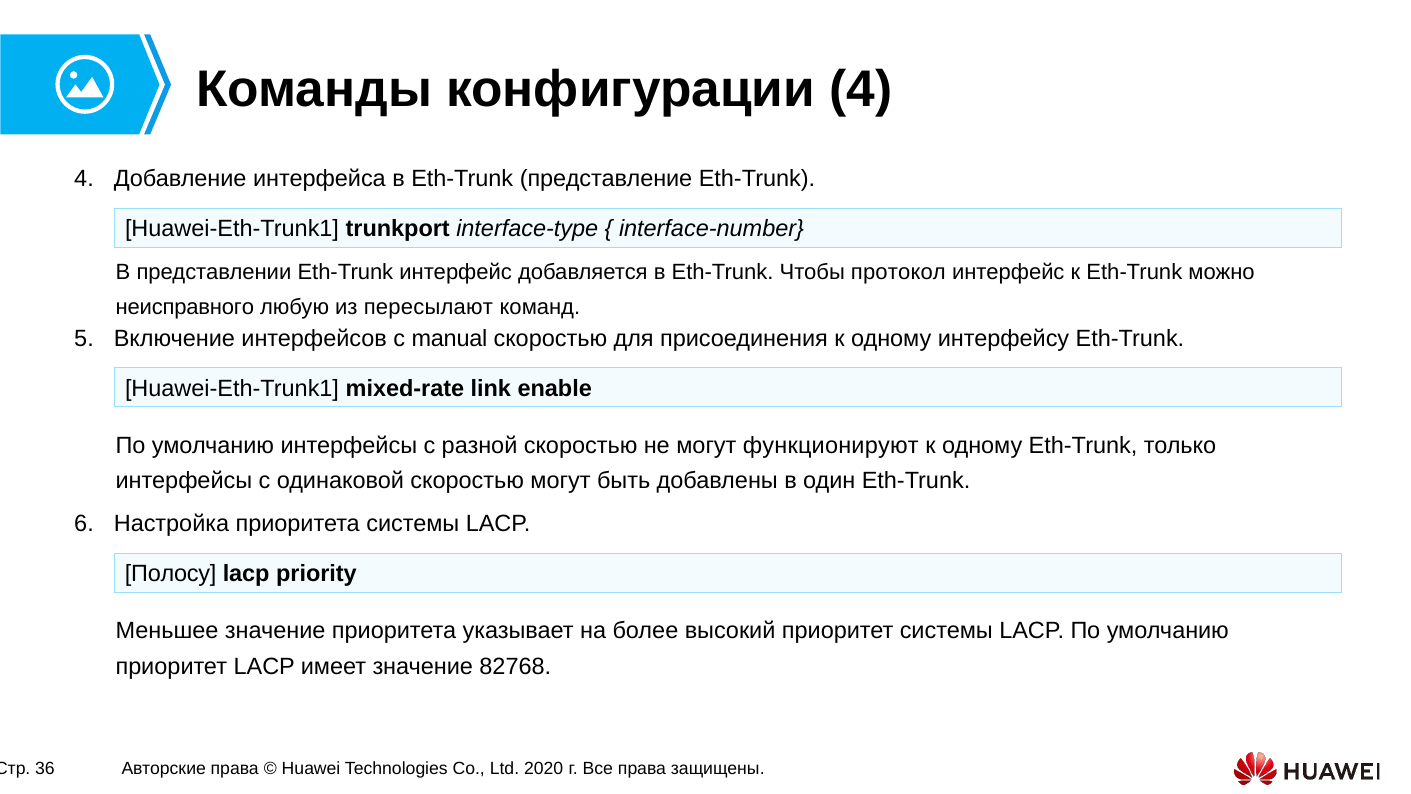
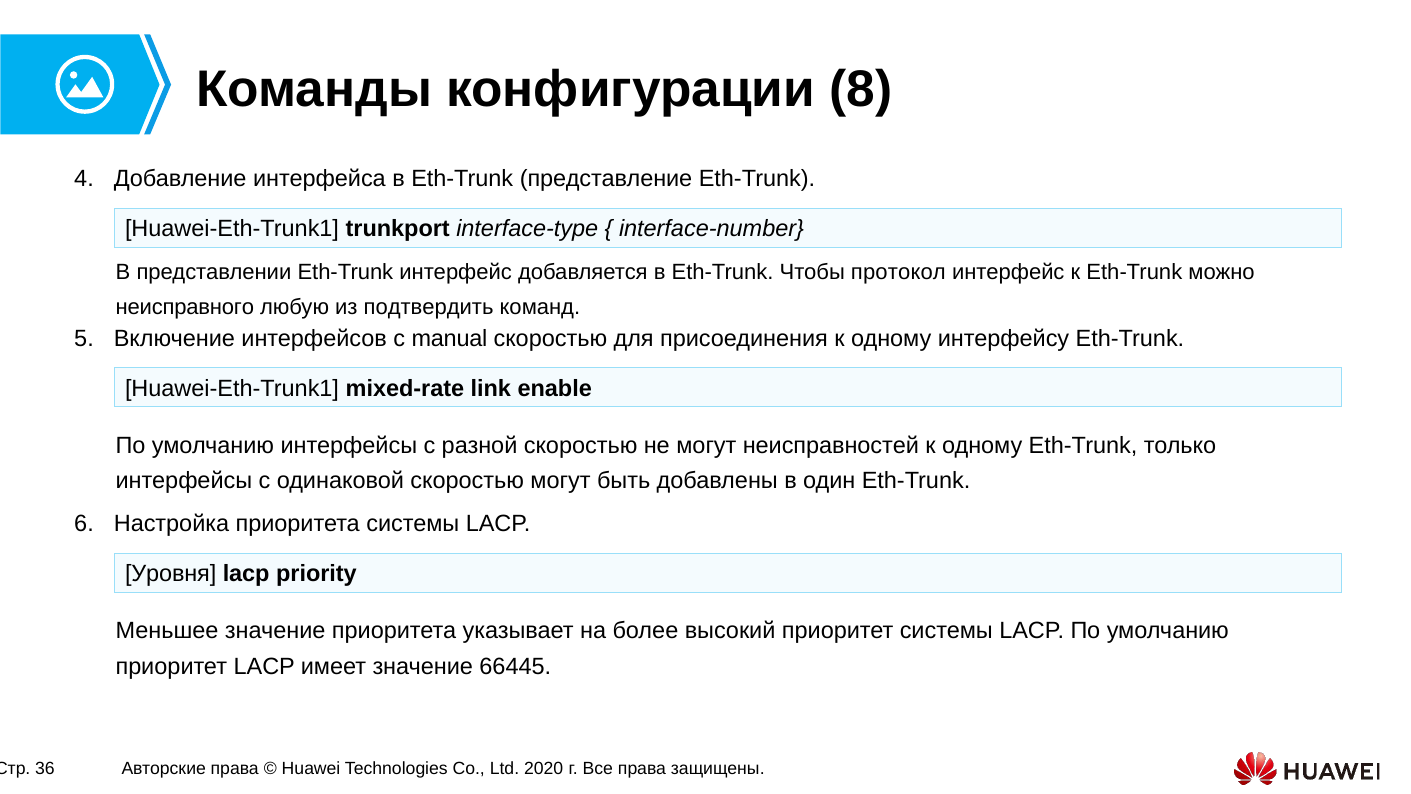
конфигурации 4: 4 -> 8 (861, 89)
пересылают: пересылают -> подтвердить (429, 307)
функционируют: функционируют -> неисправностей (831, 446)
Полосу: Полосу -> Уровня (171, 574)
82768: 82768 -> 66445 (515, 666)
